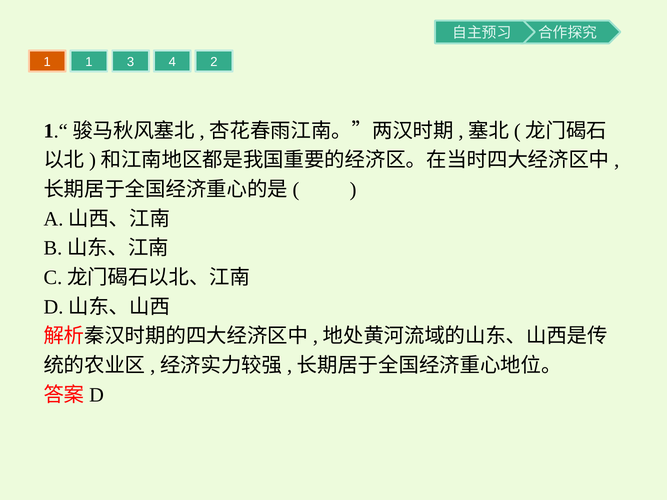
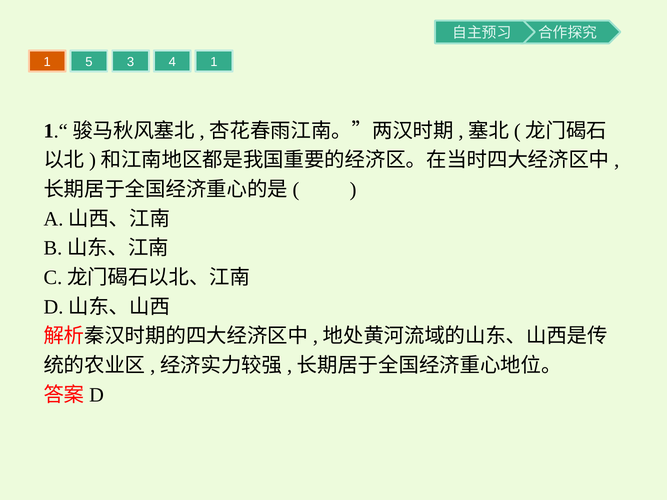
1 1: 1 -> 5 (89, 62)
4 2: 2 -> 1 (214, 62)
